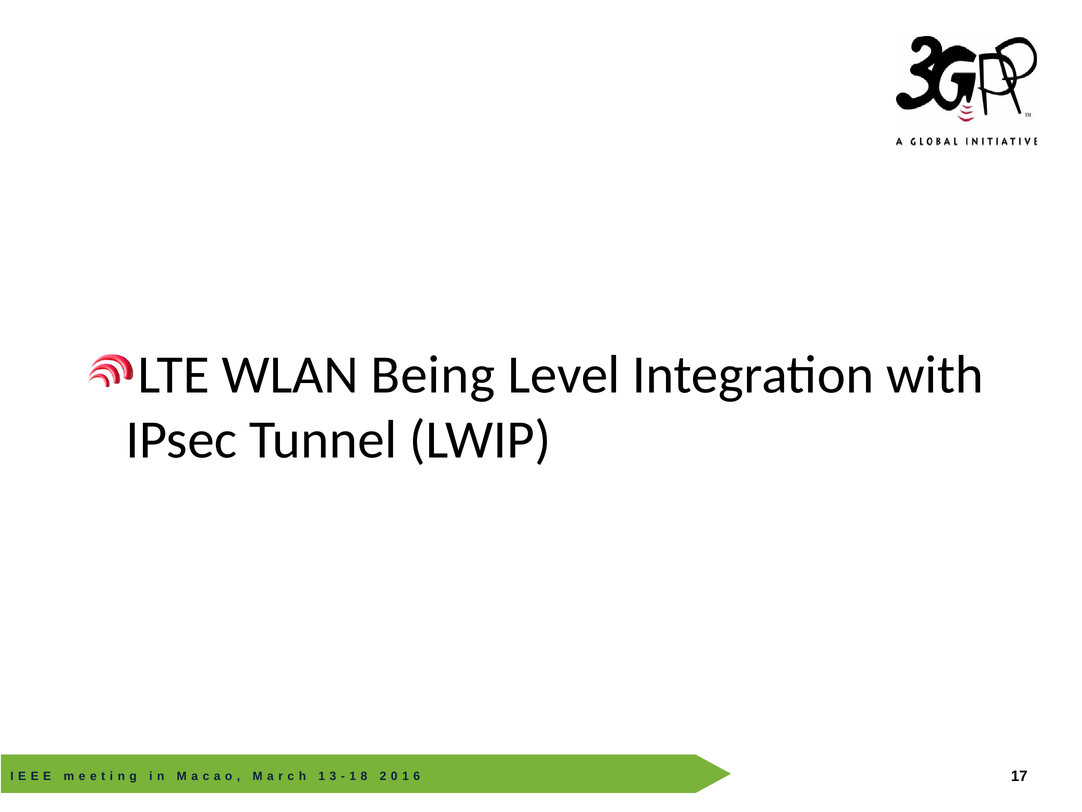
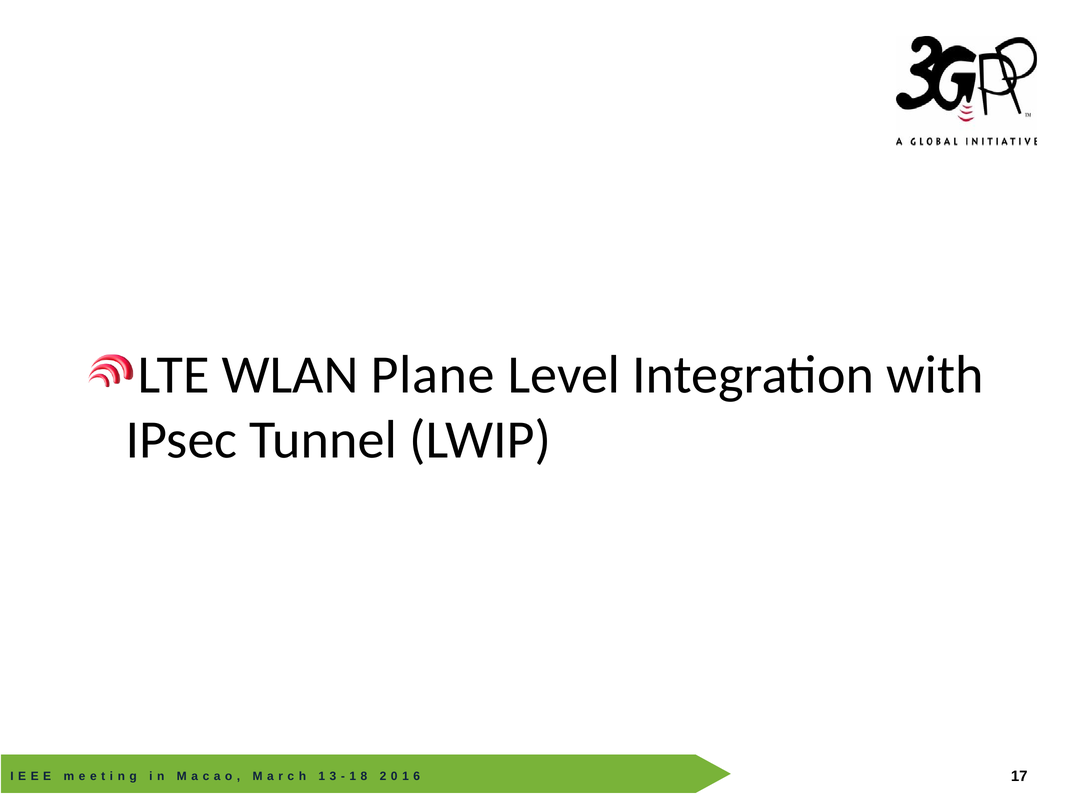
Being: Being -> Plane (433, 375)
